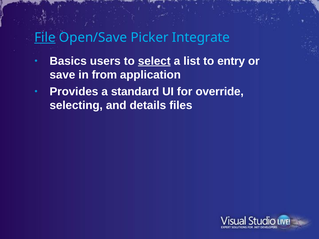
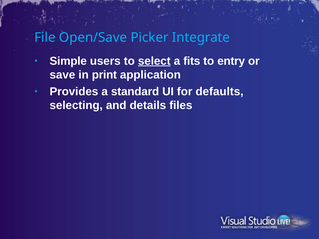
File underline: present -> none (45, 38)
Basics: Basics -> Simple (68, 61)
list: list -> fits (192, 61)
from: from -> print (104, 75)
override: override -> defaults (220, 92)
